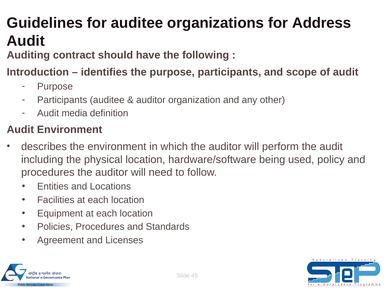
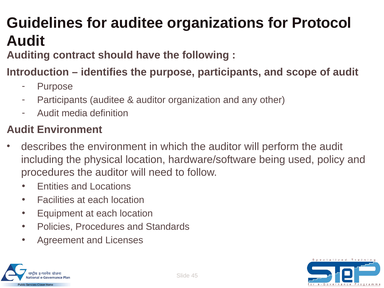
Address: Address -> Protocol (322, 23)
